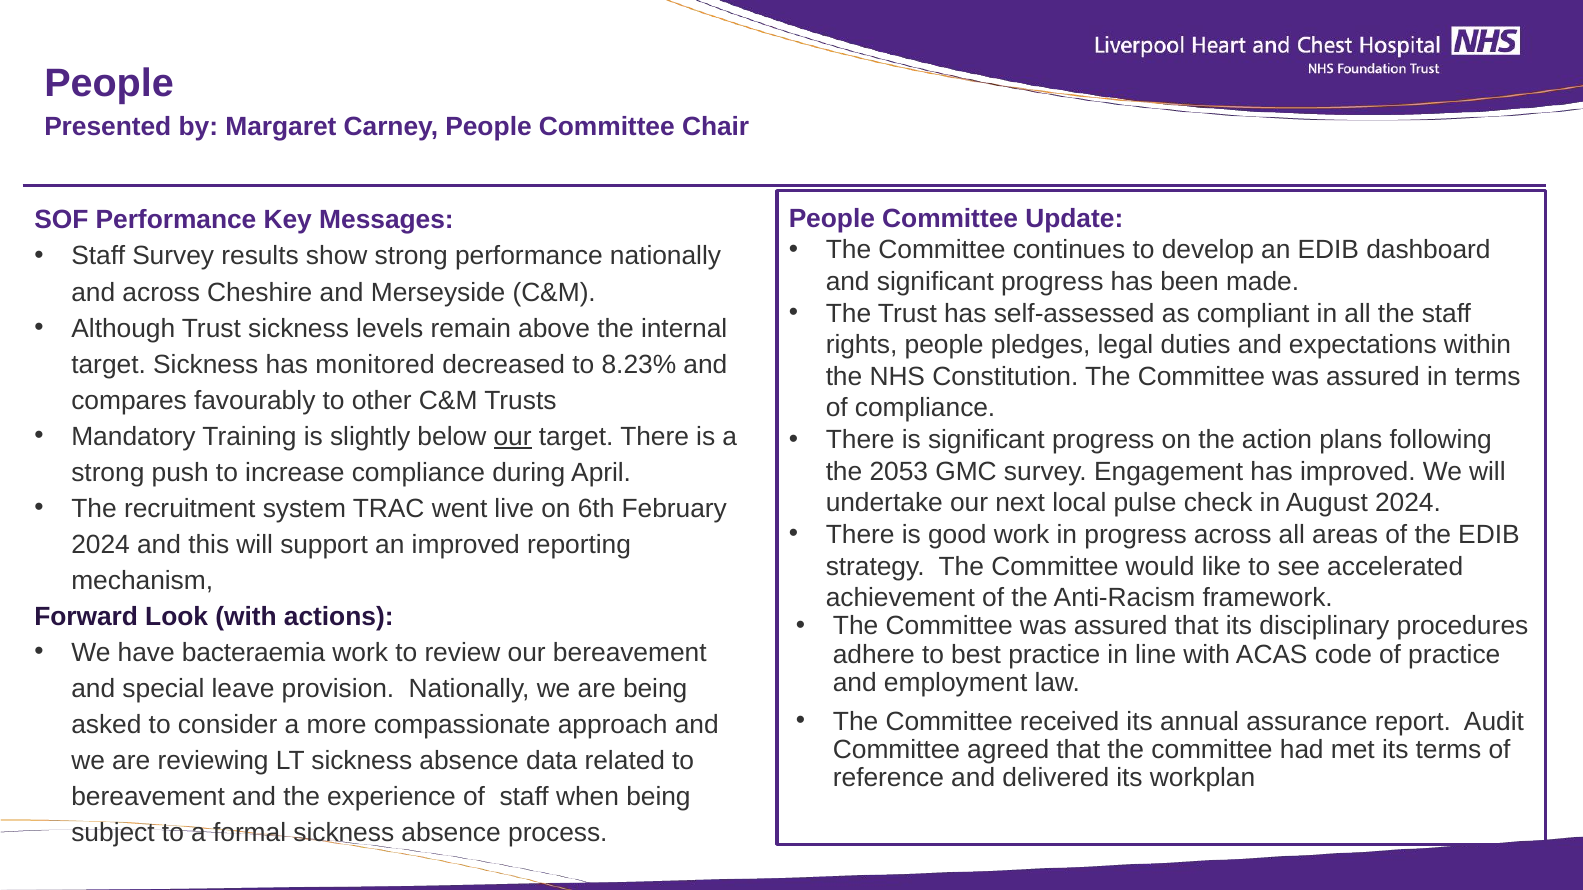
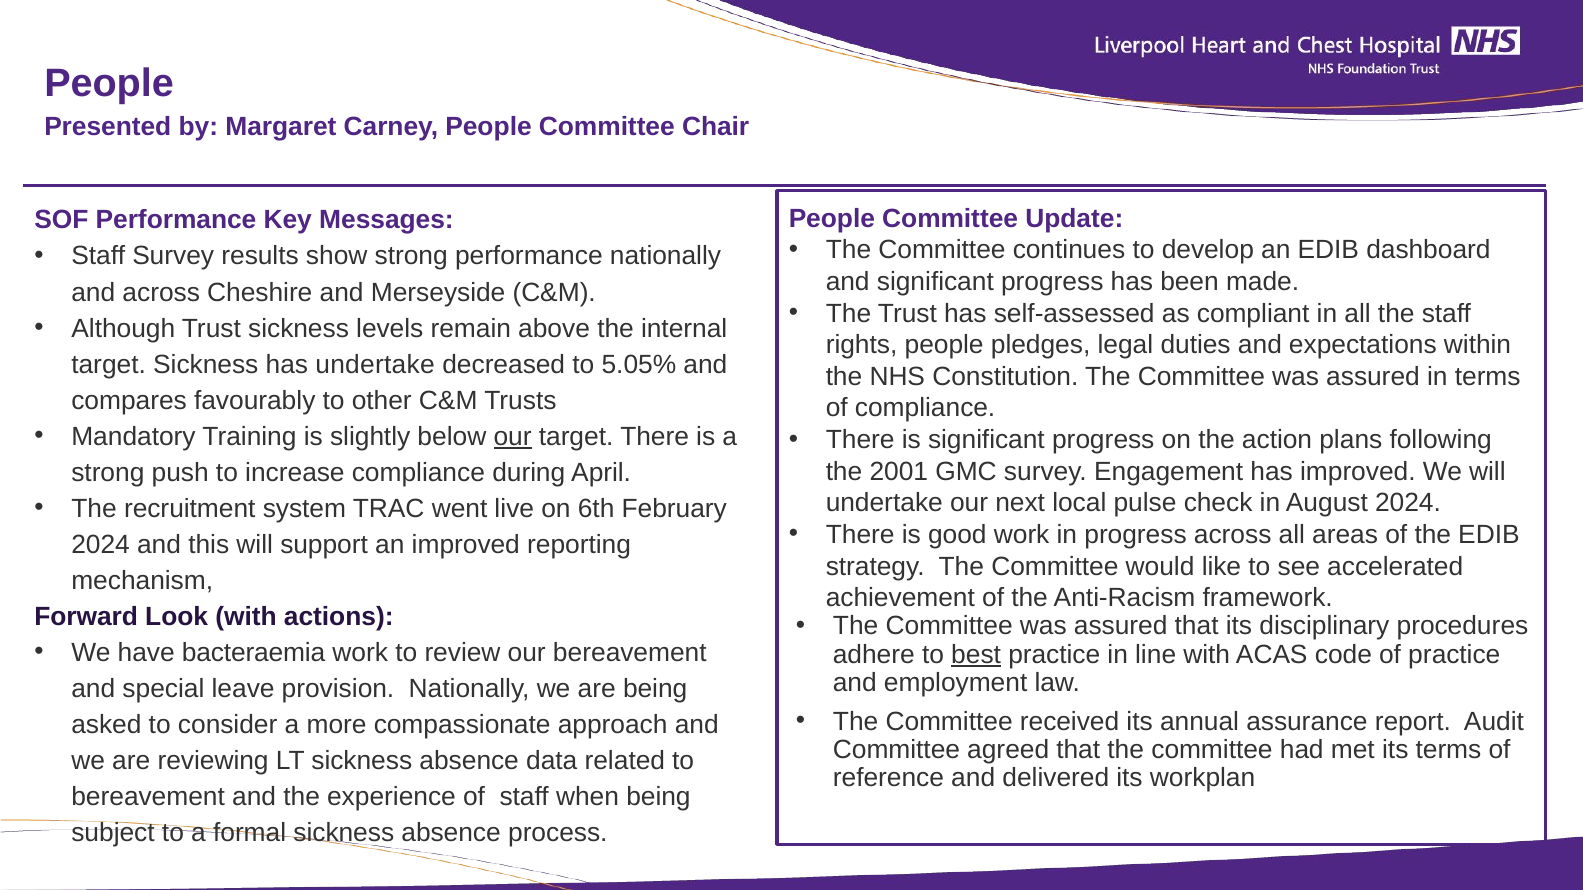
has monitored: monitored -> undertake (375, 365)
8.23%: 8.23% -> 5.05% (639, 365)
2053: 2053 -> 2001 (899, 472)
best underline: none -> present (976, 655)
